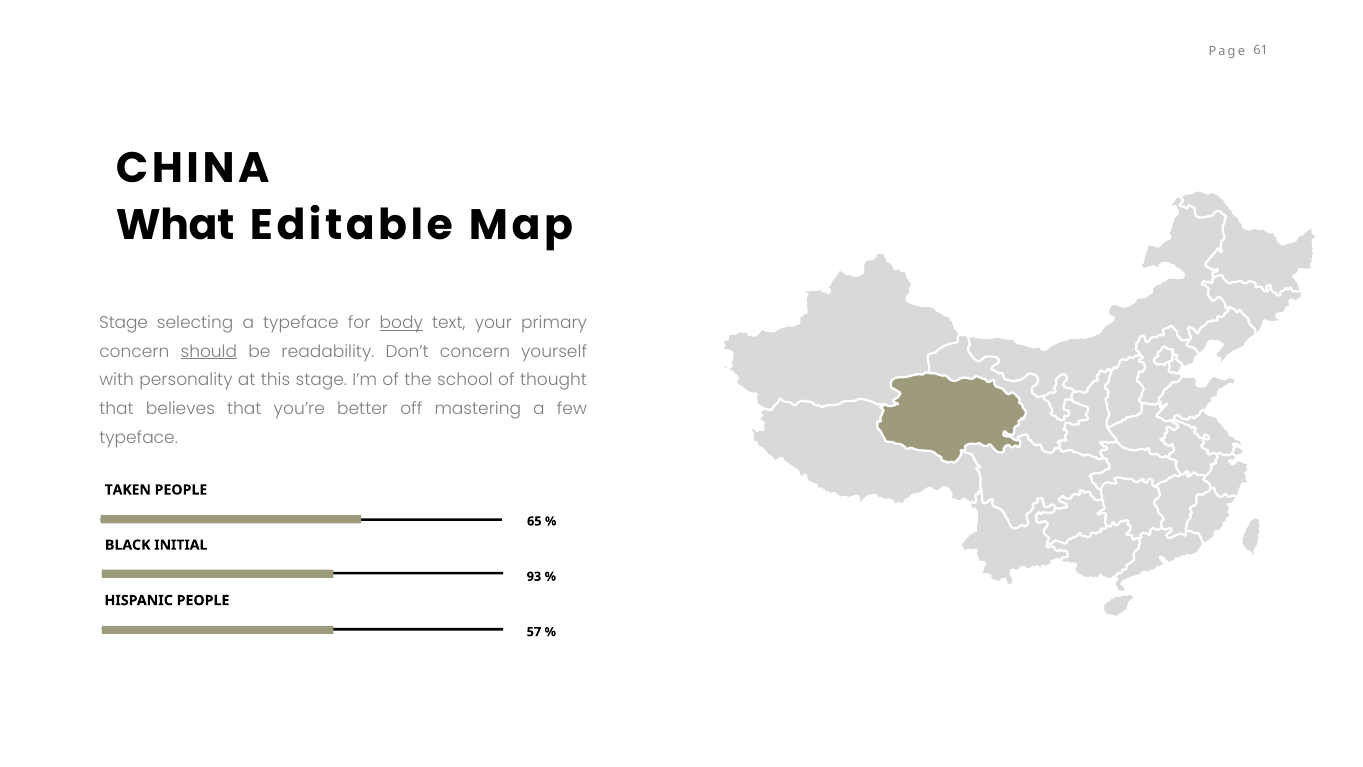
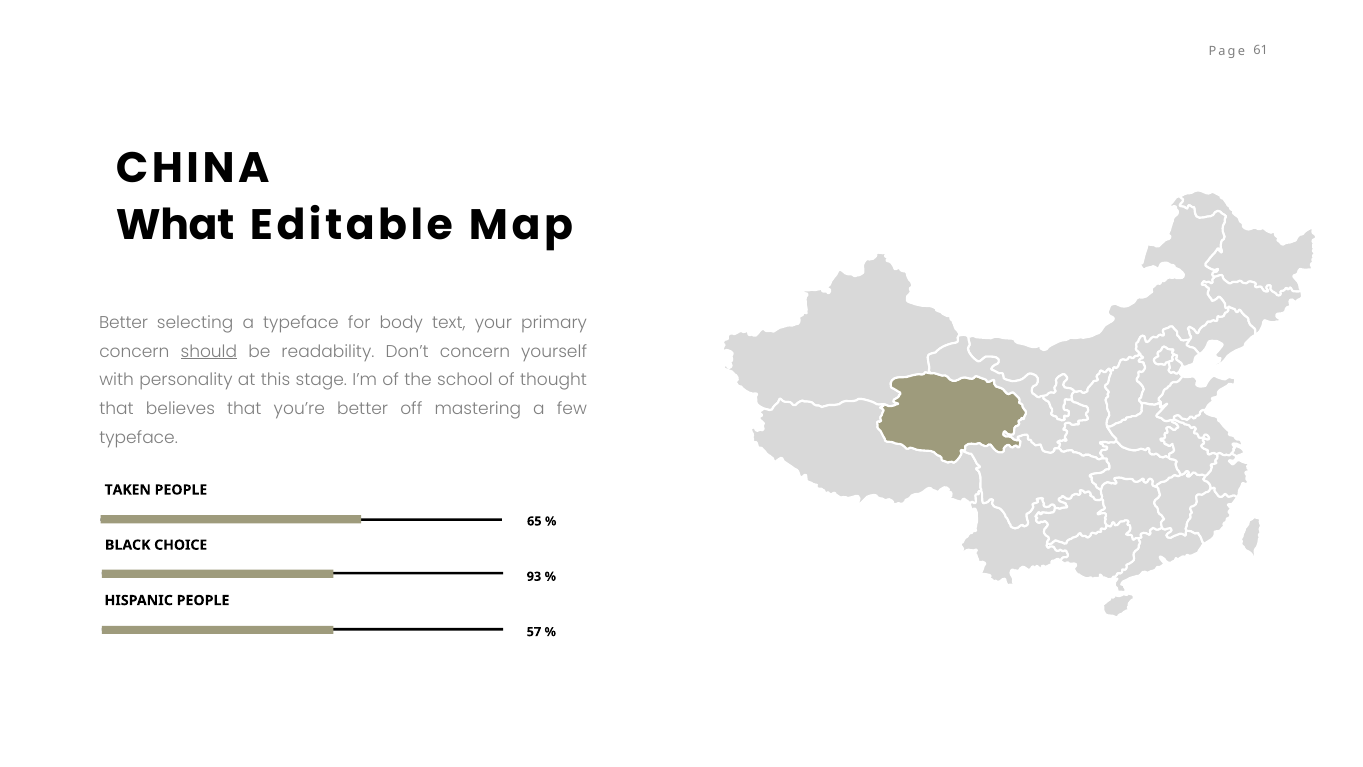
Stage: Stage -> Better (124, 323)
body underline: present -> none (401, 323)
INITIAL: INITIAL -> CHOICE (181, 545)
